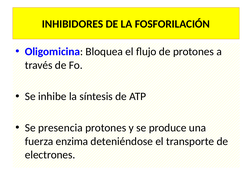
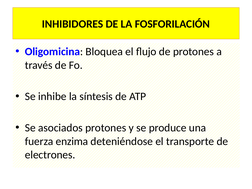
presencia: presencia -> asociados (60, 128)
